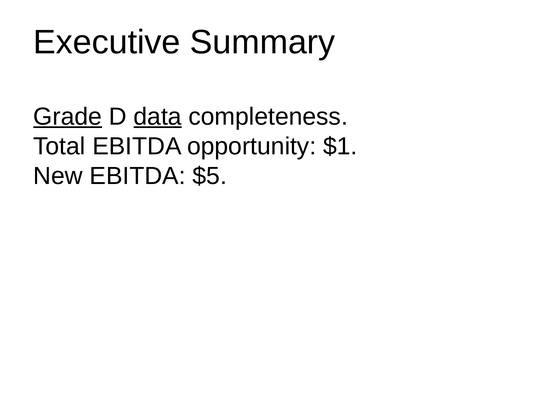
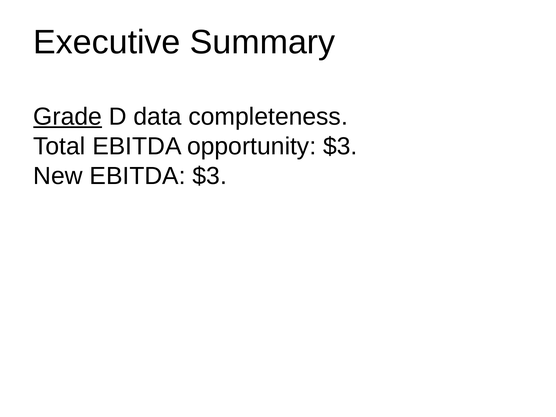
data underline: present -> none (158, 117)
opportunity $1: $1 -> $3 (340, 146)
EBITDA $5: $5 -> $3 (210, 176)
